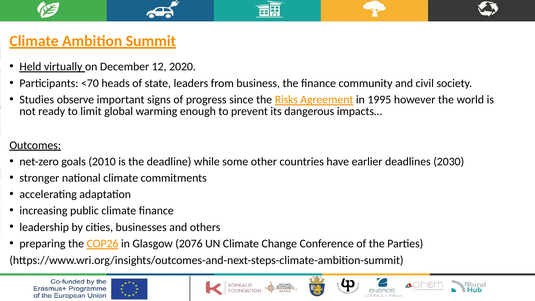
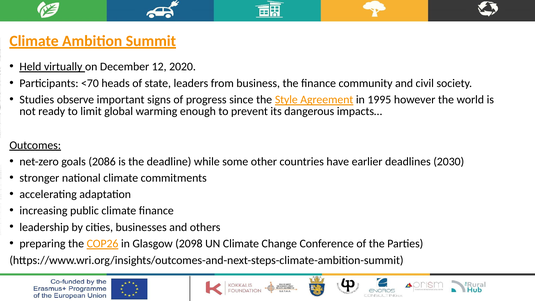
Risks: Risks -> Style (286, 100)
2010: 2010 -> 2086 (102, 162)
2076: 2076 -> 2098 (189, 244)
